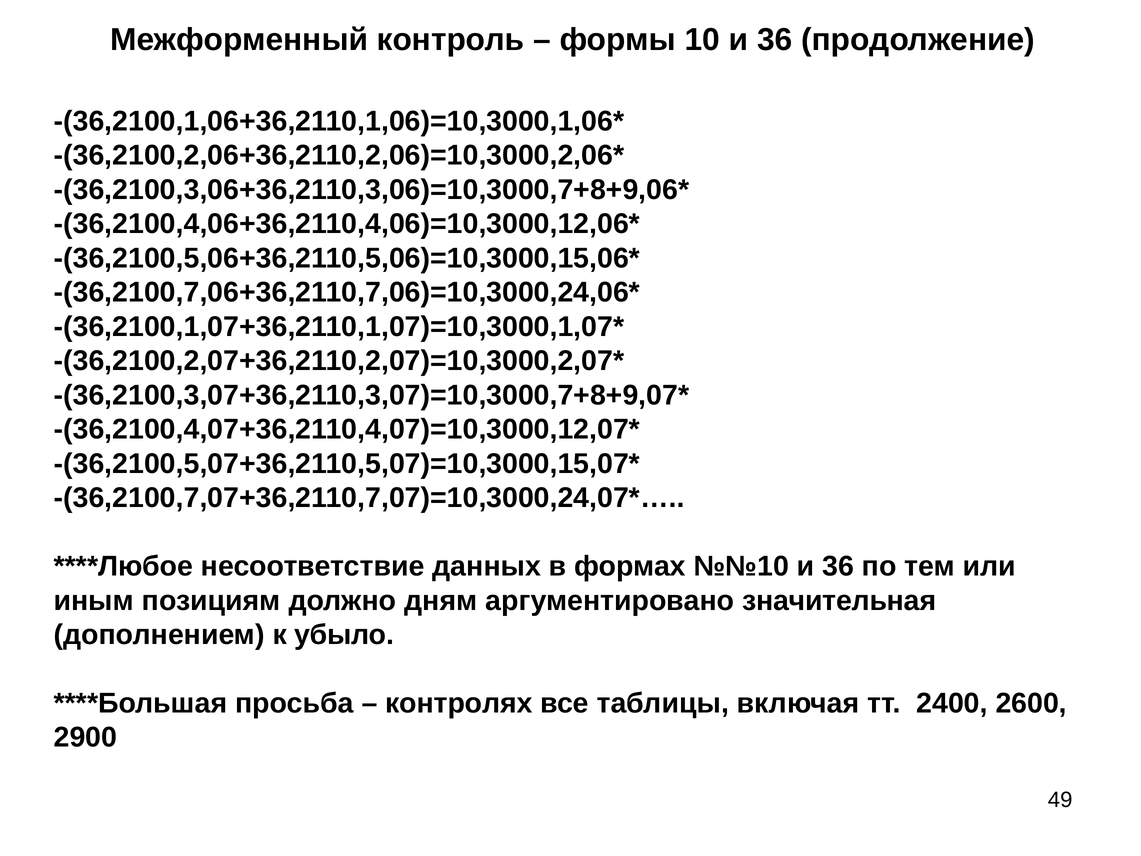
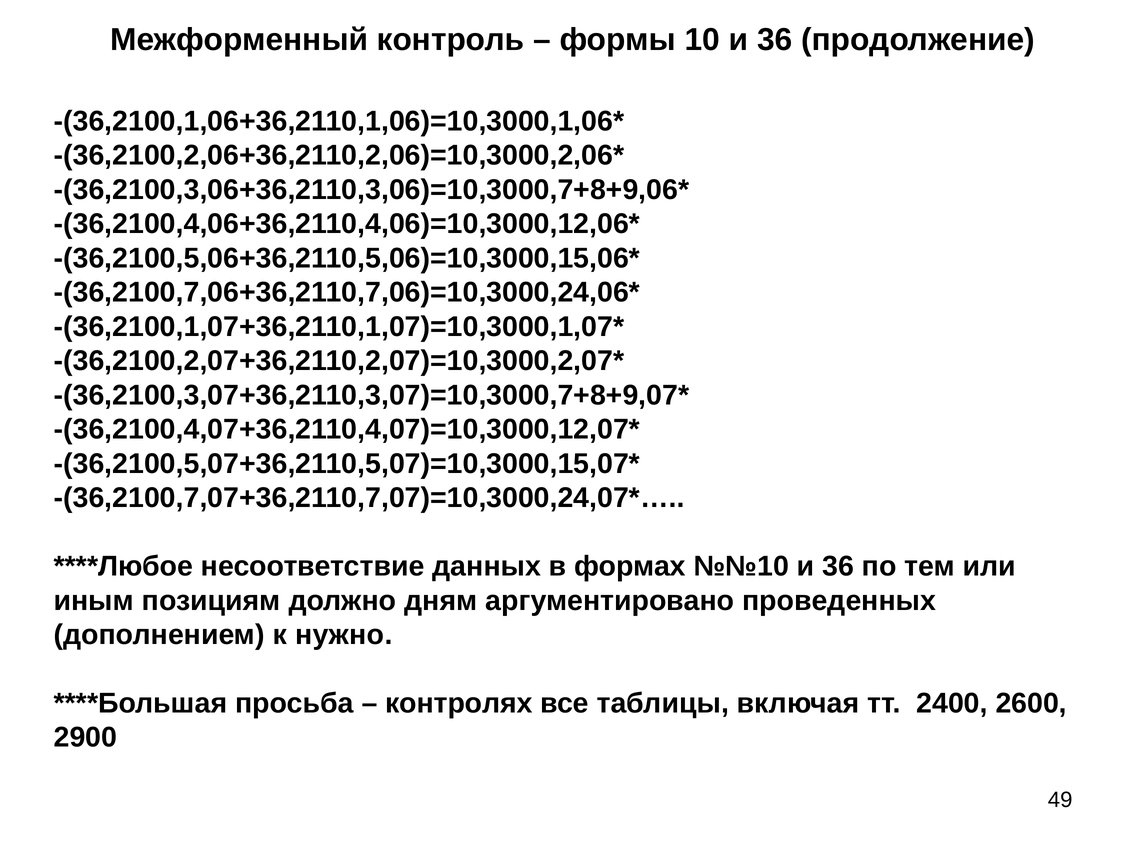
значительная: значительная -> проведенных (839, 600)
убыло: убыло -> нужно (344, 635)
